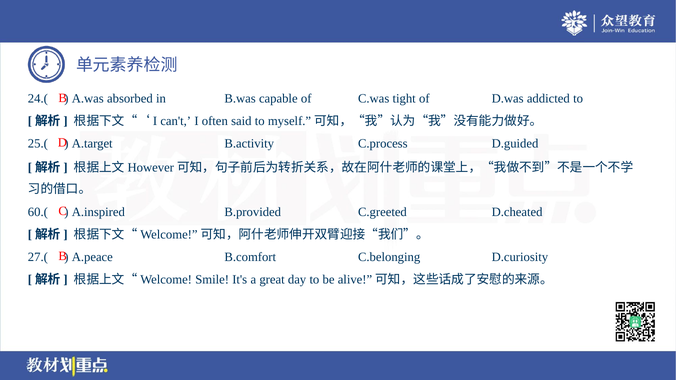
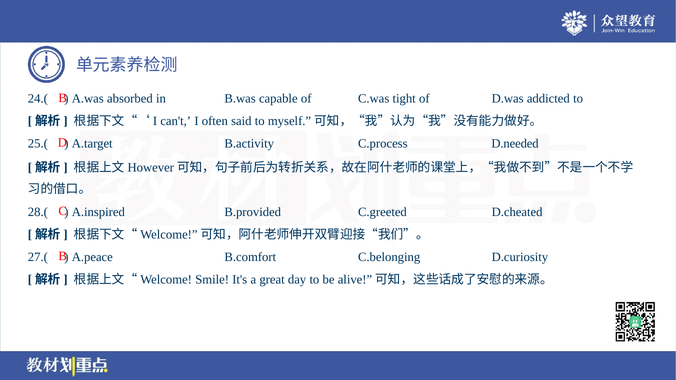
D.guided: D.guided -> D.needed (515, 143)
60.(: 60.( -> 28.( (38, 212)
